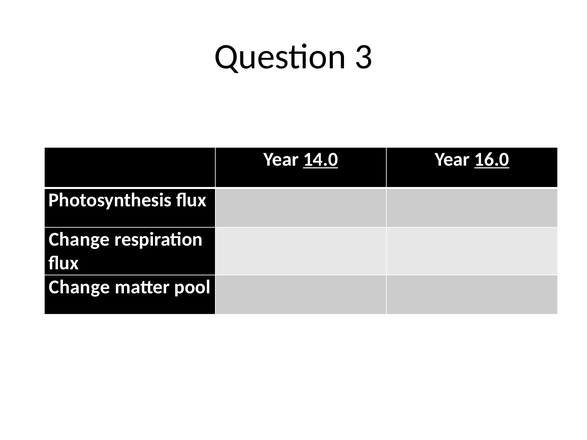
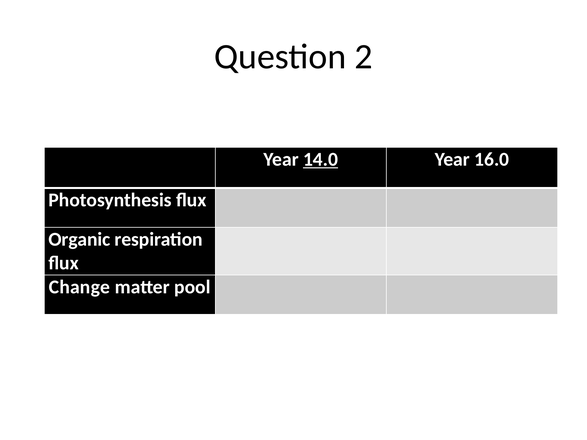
3: 3 -> 2 (363, 57)
16.0 underline: present -> none (492, 159)
Change: Change -> Organic (79, 239)
